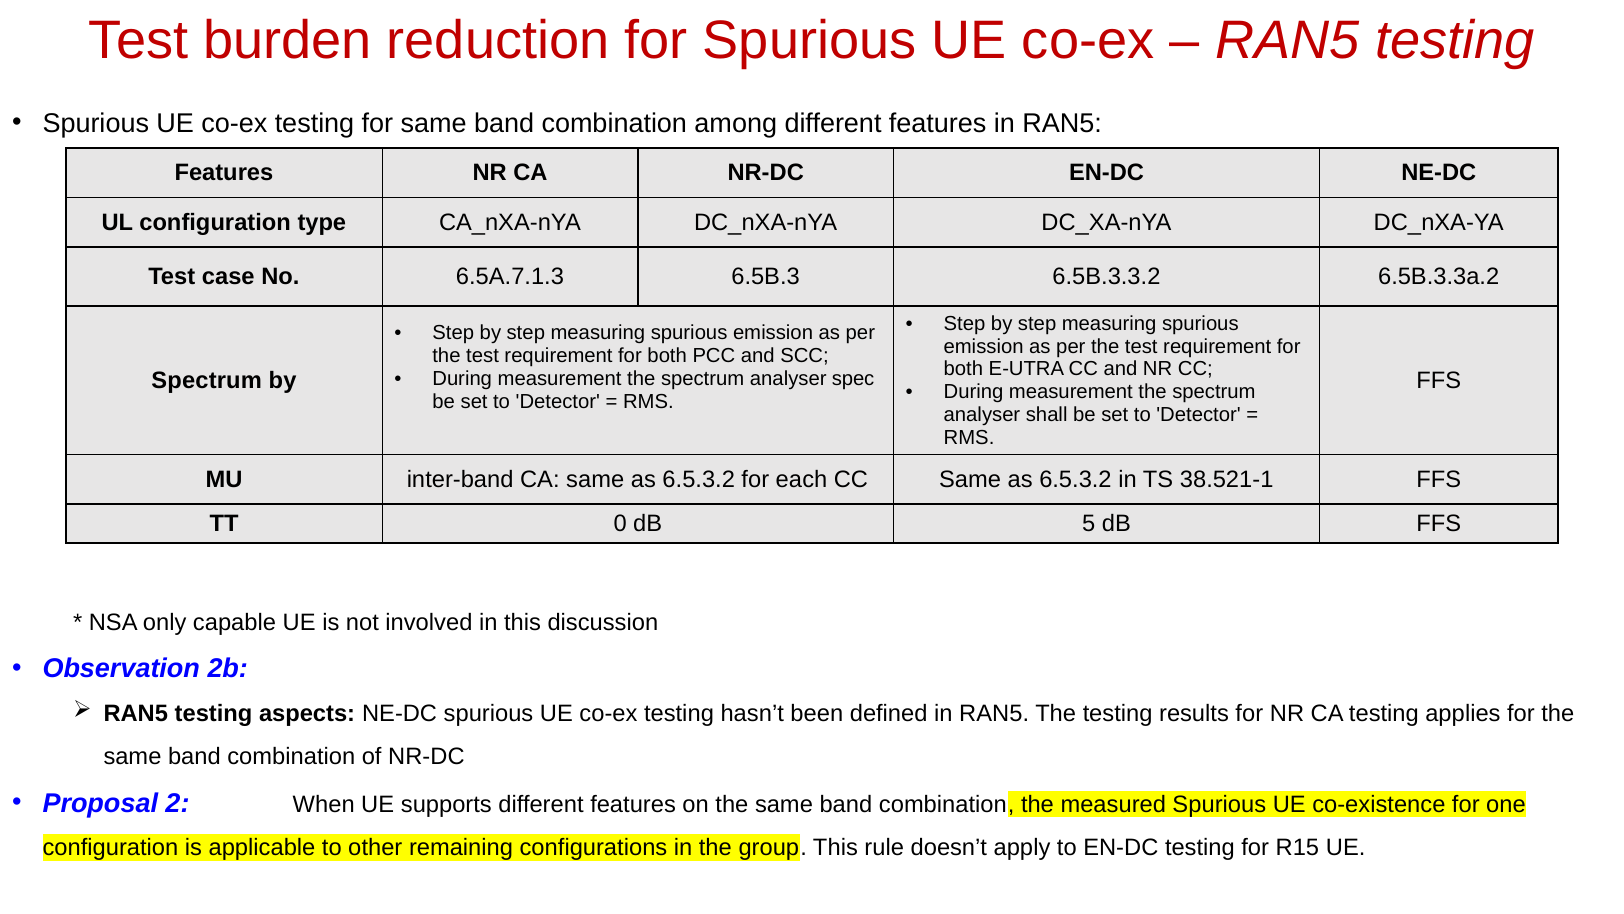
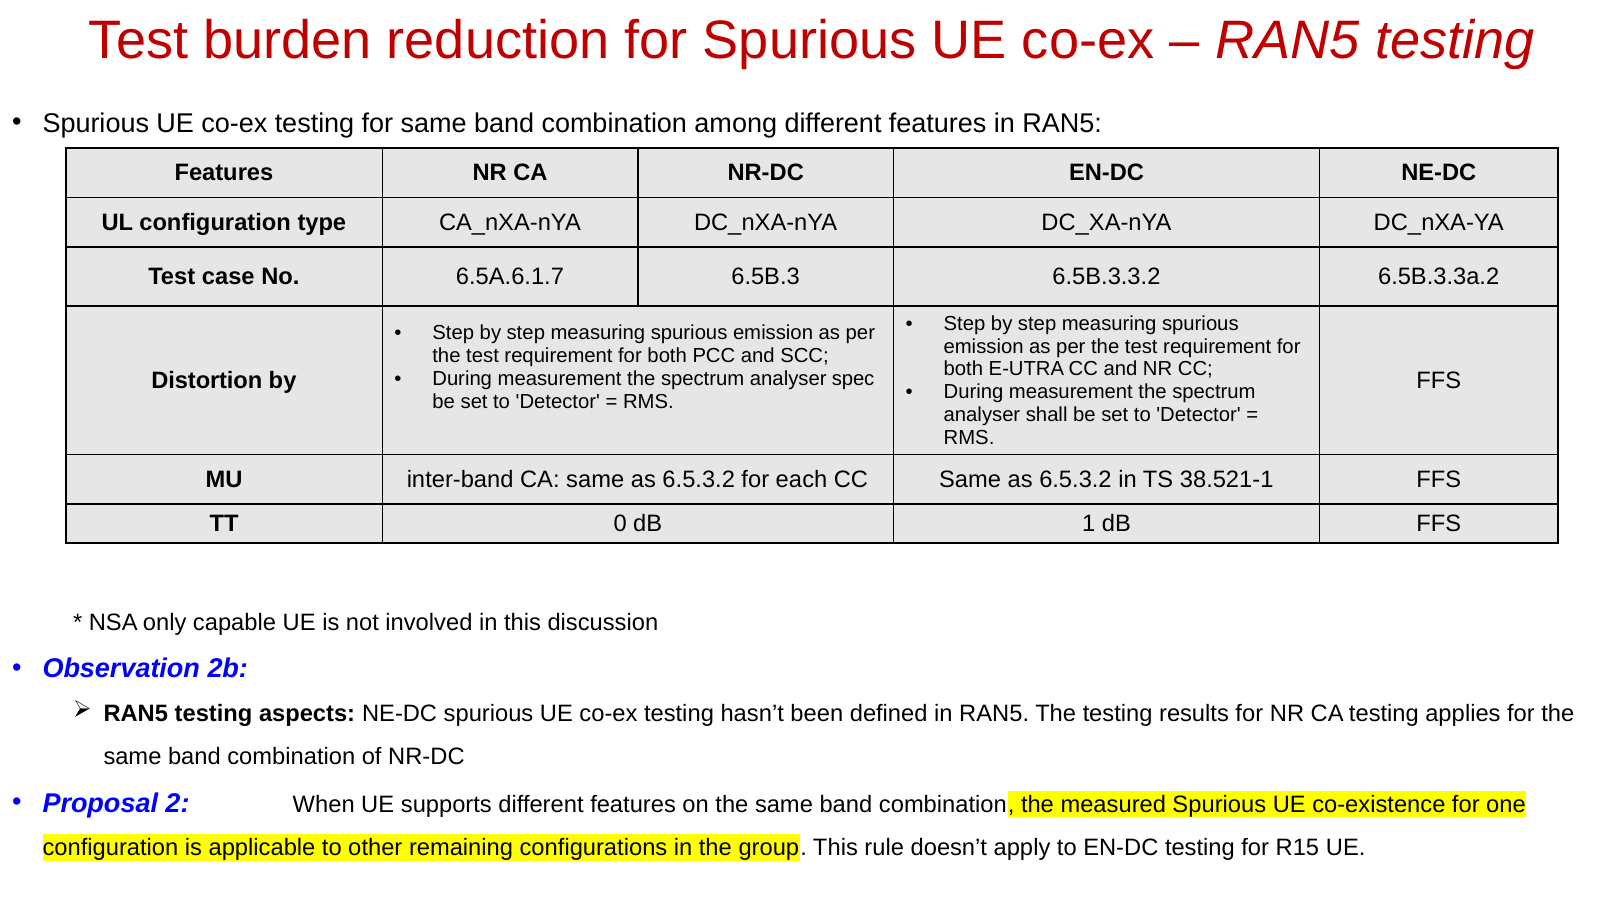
6.5A.7.1.3: 6.5A.7.1.3 -> 6.5A.6.1.7 (510, 277)
Spectrum: Spectrum -> Distortion (207, 380)
5: 5 -> 1 (1089, 523)
